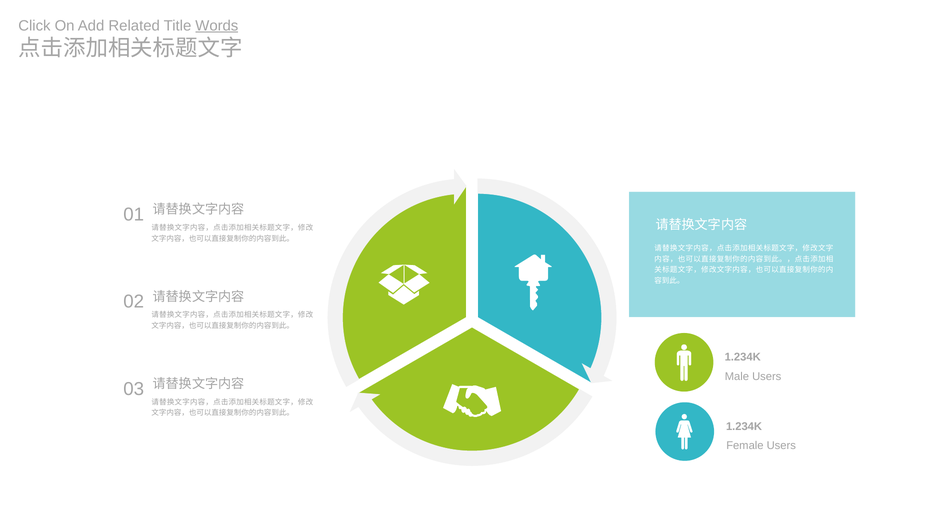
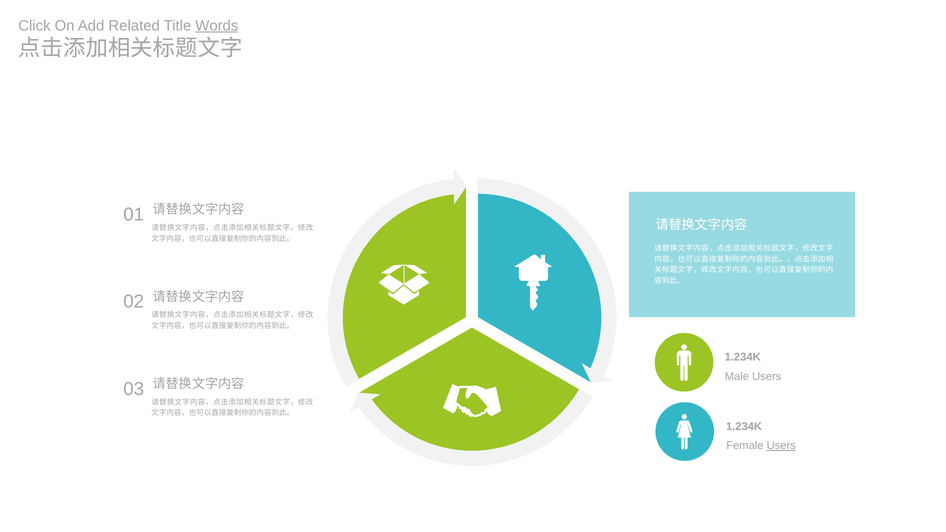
Users underline: none -> present (781, 446)
